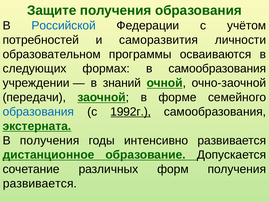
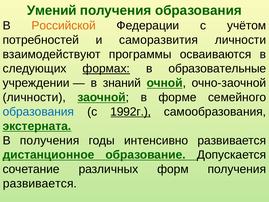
Защите: Защите -> Умений (52, 10)
Российской colour: blue -> orange (64, 25)
образовательном: образовательном -> взаимодействуют (52, 54)
формах underline: none -> present (106, 69)
в самообразования: самообразования -> образовательные (217, 69)
передачи: передачи -> личности (34, 97)
